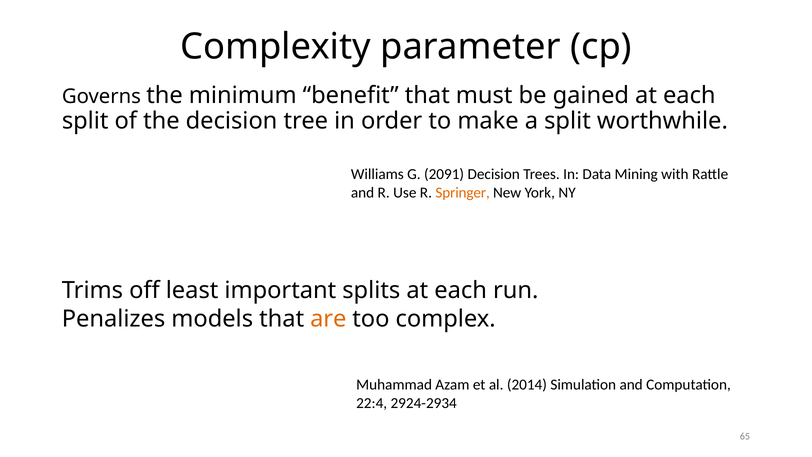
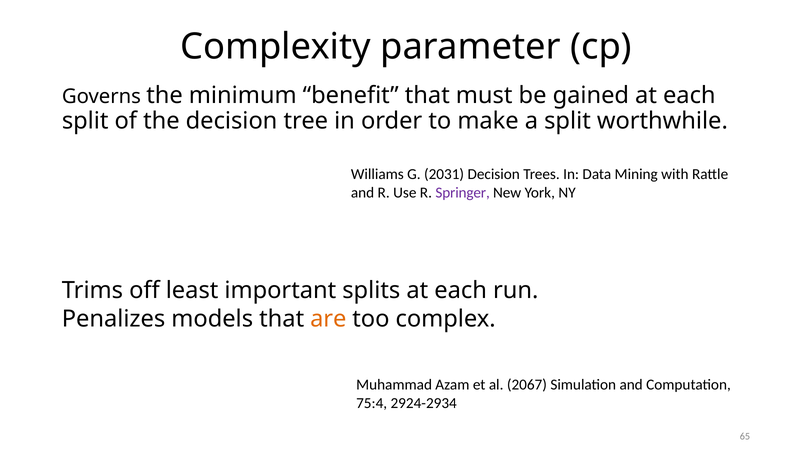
2091: 2091 -> 2031 (444, 174)
Springer colour: orange -> purple (463, 192)
2014: 2014 -> 2067 (527, 385)
22:4: 22:4 -> 75:4 (372, 403)
